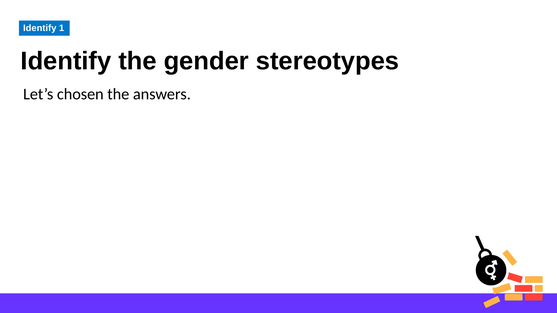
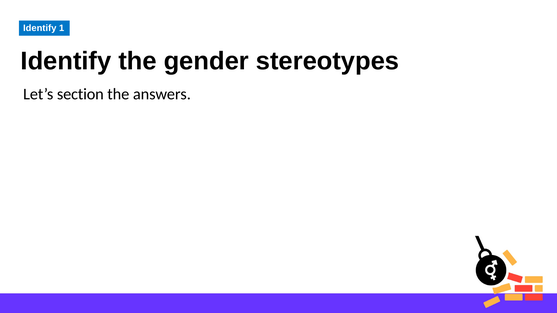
chosen: chosen -> section (80, 94)
